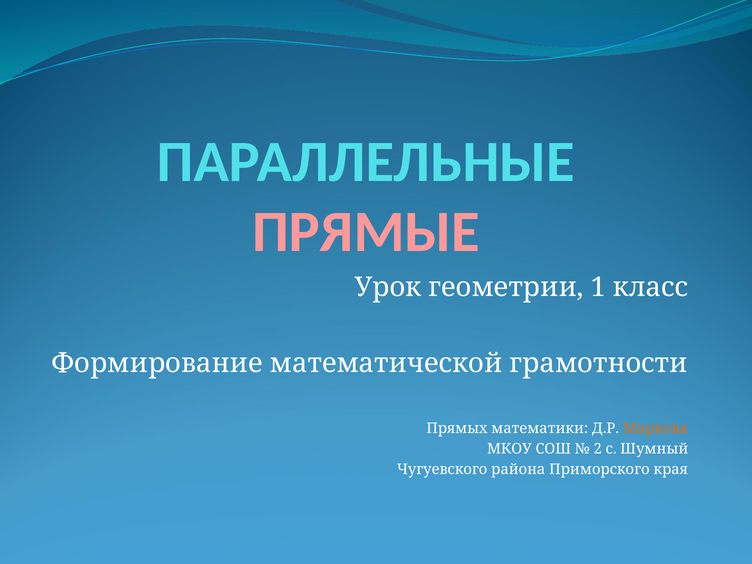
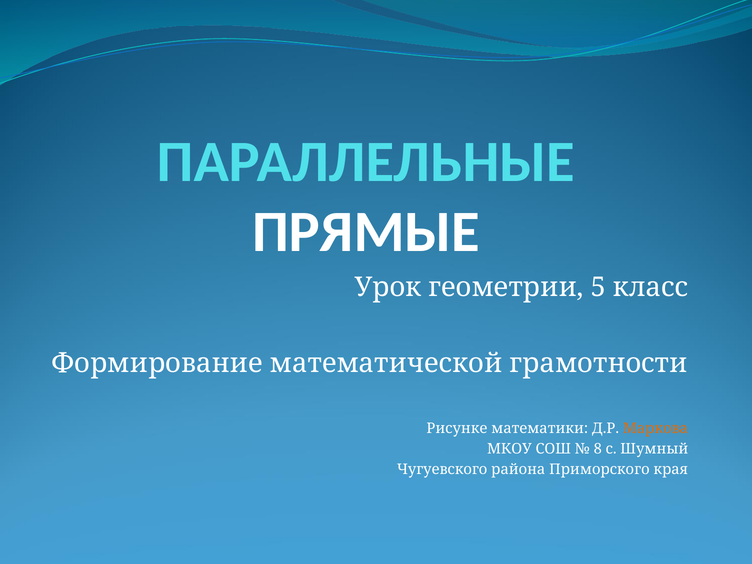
ПРЯМЫЕ colour: pink -> white (366, 232)
1: 1 -> 5 (598, 287)
Прямых: Прямых -> Рисунке (457, 429)
2: 2 -> 8 (598, 449)
